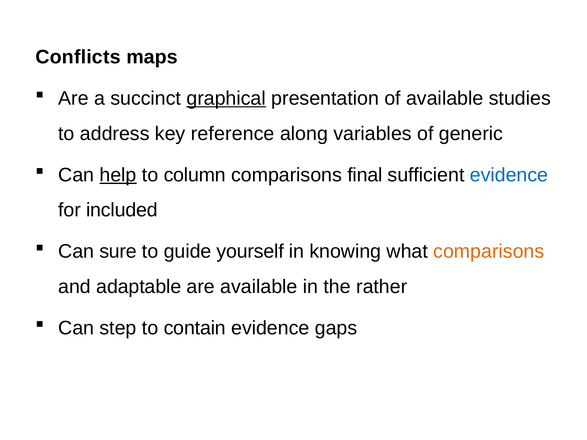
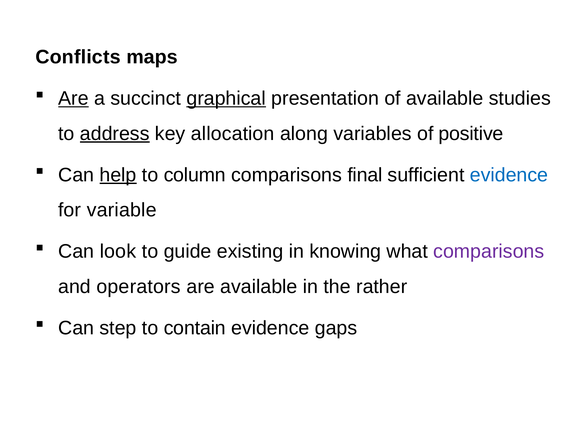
Are underline: none -> present (73, 98)
address underline: none -> present (115, 134)
reference: reference -> allocation (233, 134)
generic: generic -> positive (471, 134)
included: included -> variable (122, 210)
sure: sure -> look (118, 252)
yourself: yourself -> existing (250, 252)
comparisons colour: orange -> purple (489, 252)
adaptable: adaptable -> operators (139, 287)
